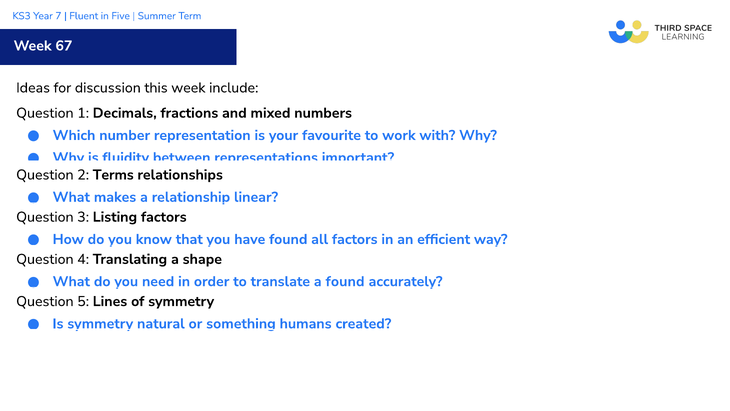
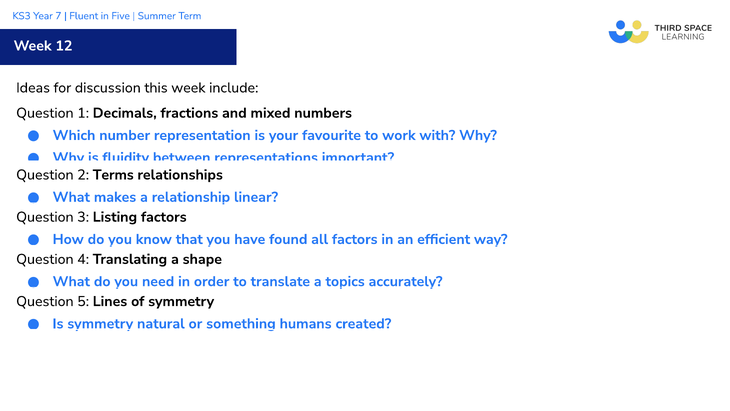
67: 67 -> 12 (64, 46)
a found: found -> topics (345, 281)
